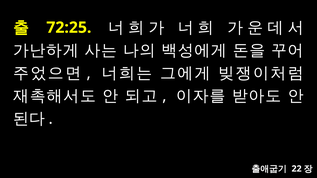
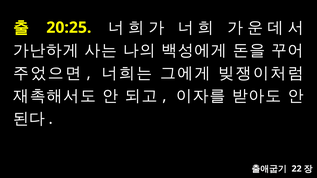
72:25: 72:25 -> 20:25 (69, 28)
